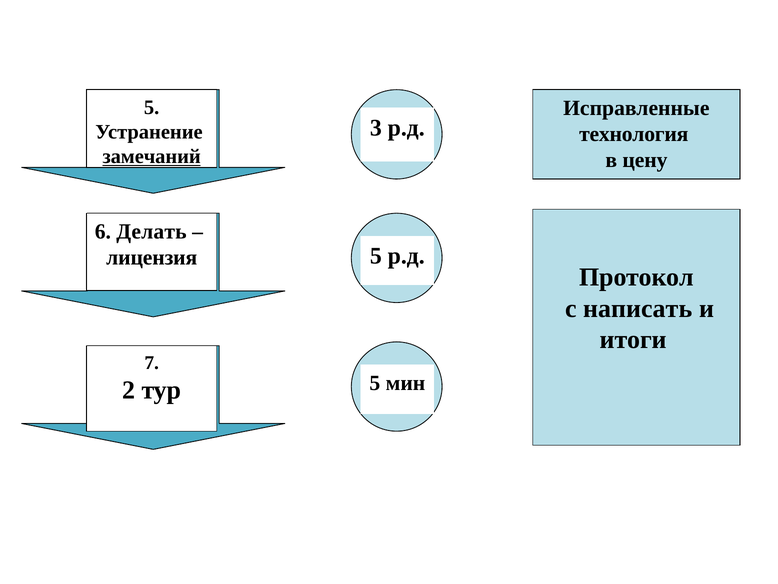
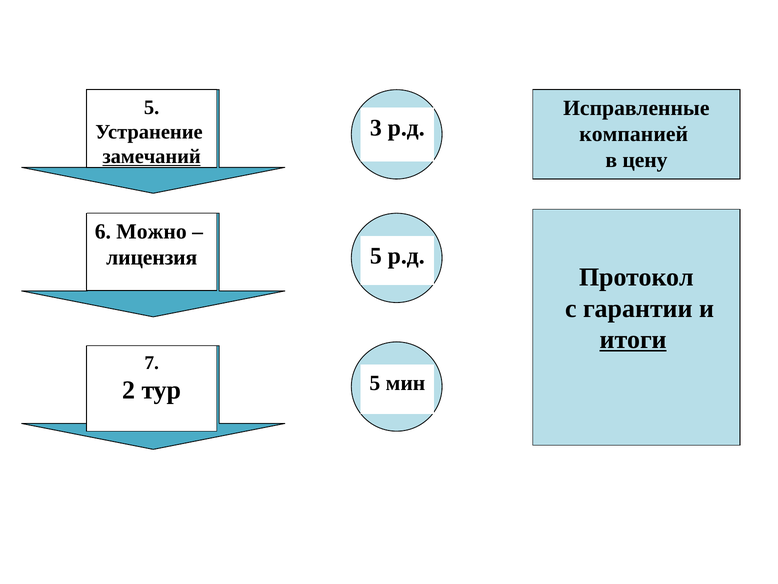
технология: технология -> компанией (634, 134)
Делать: Делать -> Можно (152, 231)
написать: написать -> гарантии (638, 308)
итоги underline: none -> present (633, 339)
